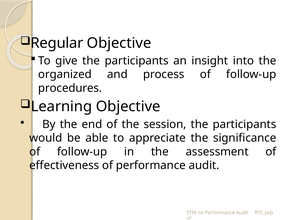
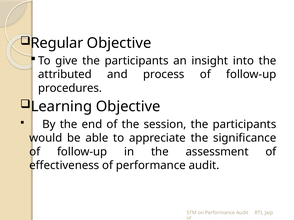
organized: organized -> attributed (65, 75)
